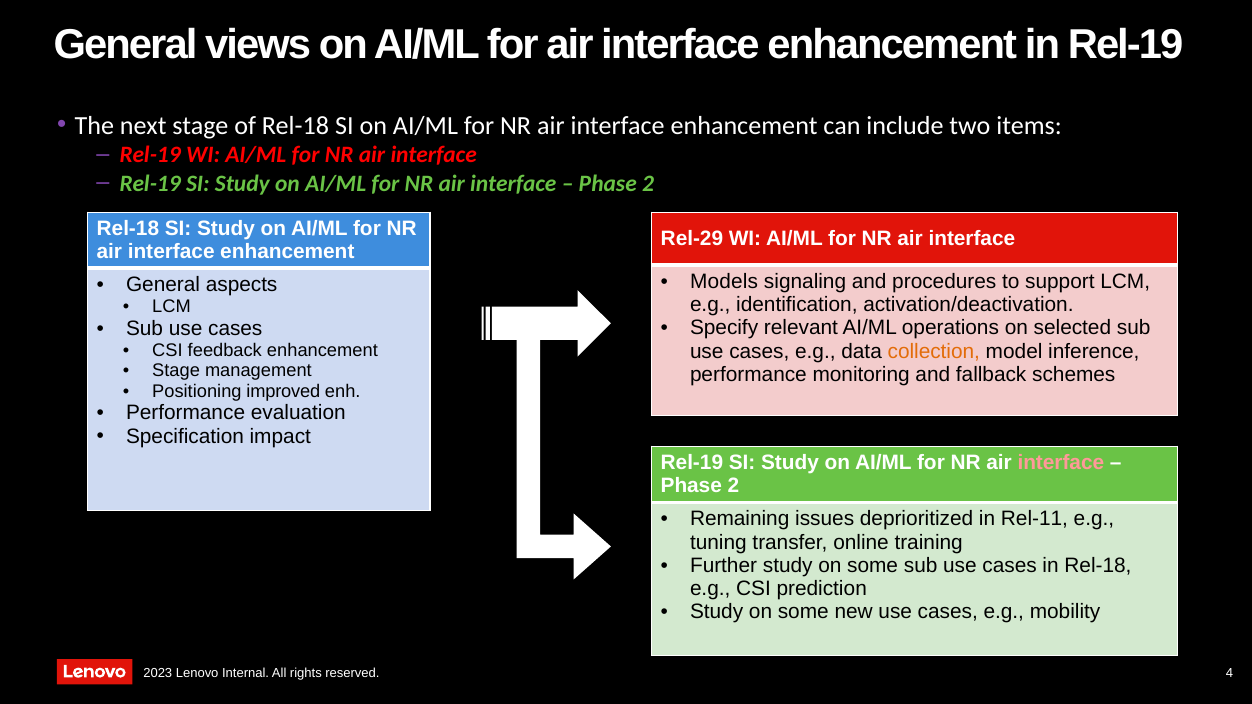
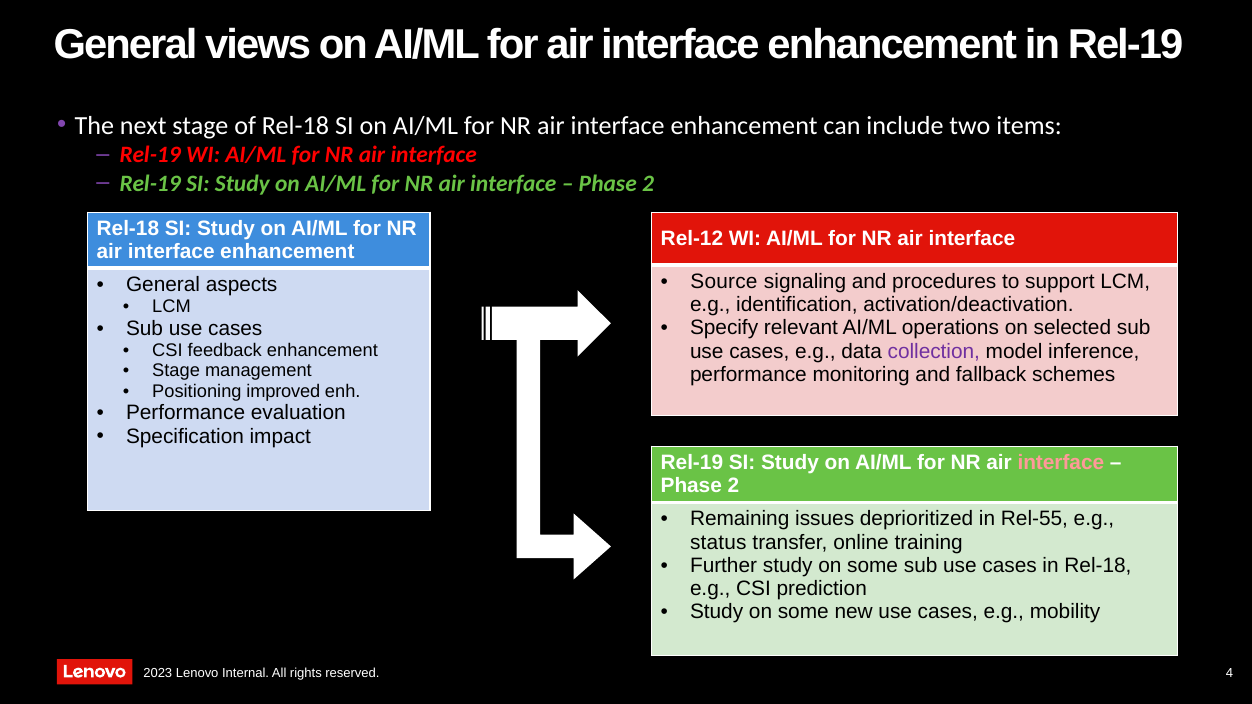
Rel-29: Rel-29 -> Rel-12 (692, 239)
Models: Models -> Source (724, 282)
collection colour: orange -> purple (934, 351)
Rel-11: Rel-11 -> Rel-55 (1034, 519)
tuning: tuning -> status (718, 542)
